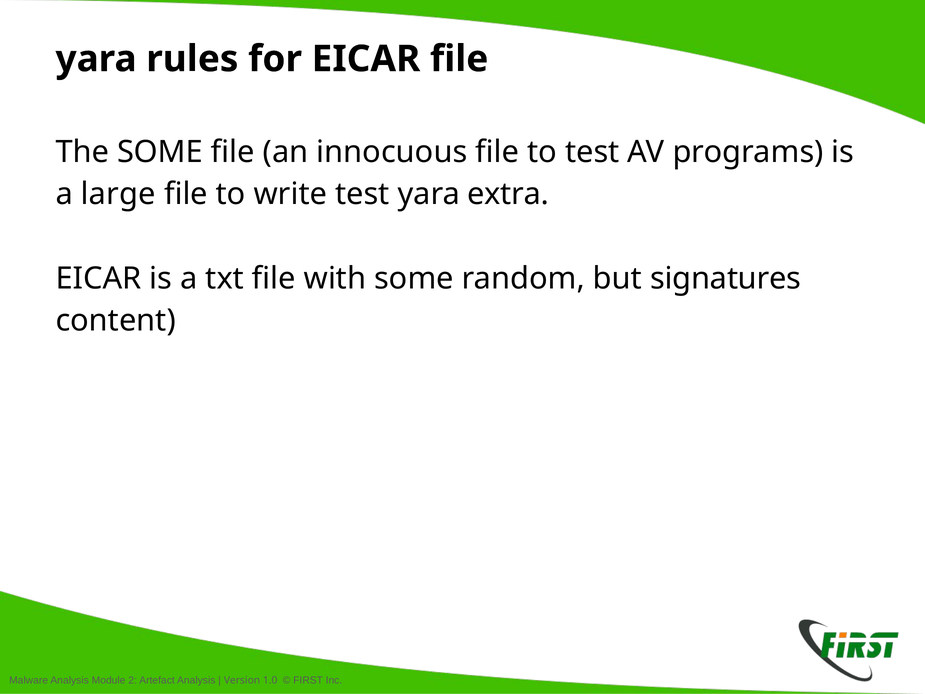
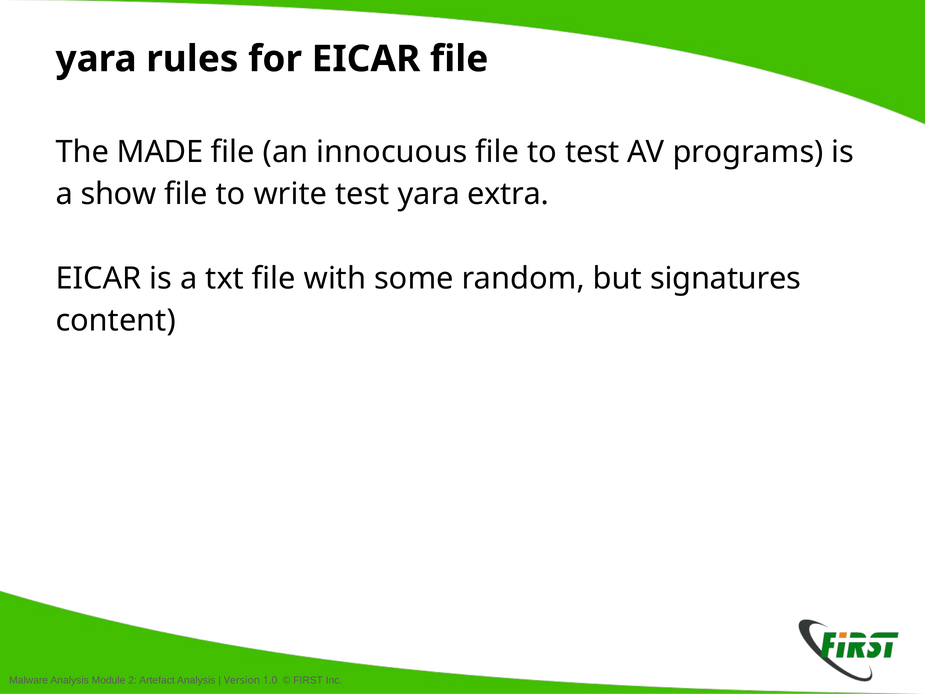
The SOME: SOME -> MADE (160, 152)
large: large -> show (119, 194)
